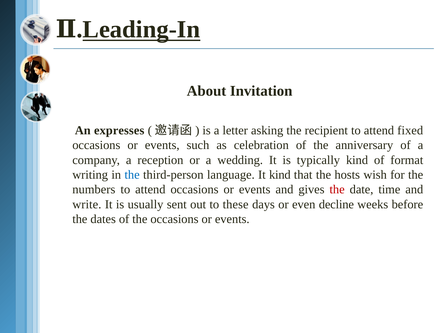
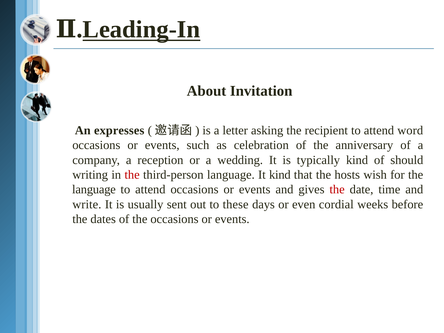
fixed: fixed -> word (410, 130)
format: format -> should (407, 160)
the colour: blue -> red (132, 175)
numbers: numbers -> language (94, 190)
decline: decline -> cordial (336, 204)
